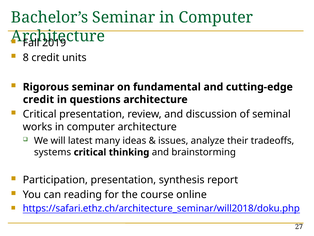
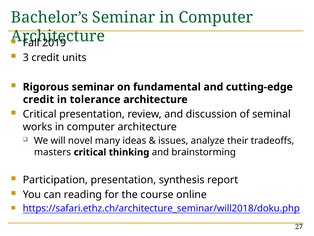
8: 8 -> 3 (26, 57)
questions: questions -> tolerance (95, 99)
latest: latest -> novel (80, 140)
systems: systems -> masters (53, 152)
